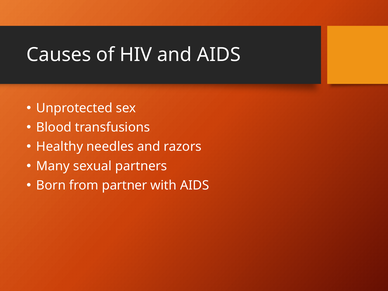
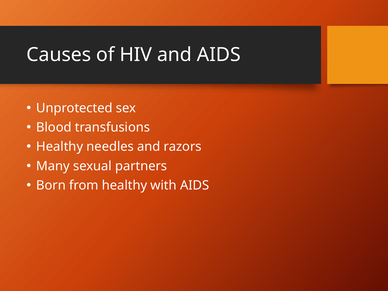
from partner: partner -> healthy (125, 185)
